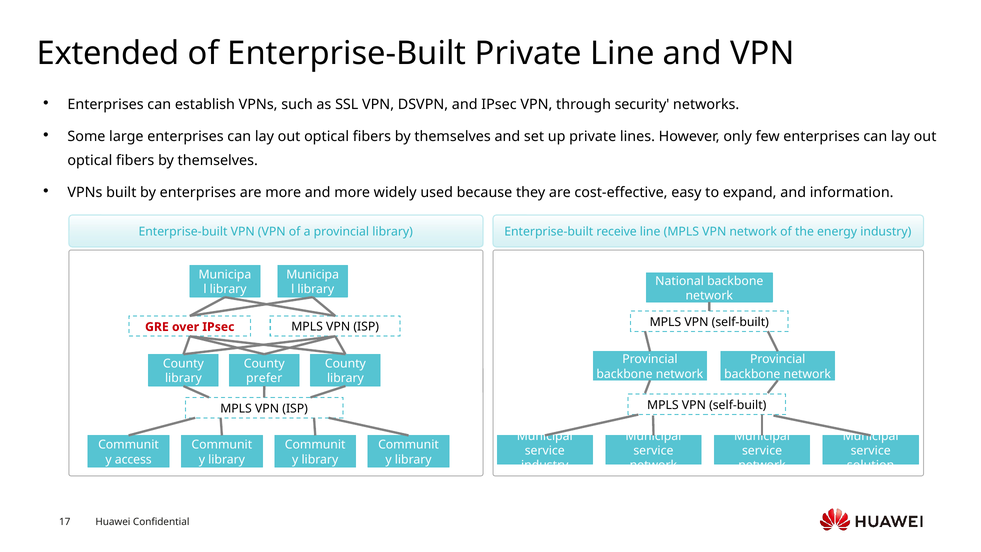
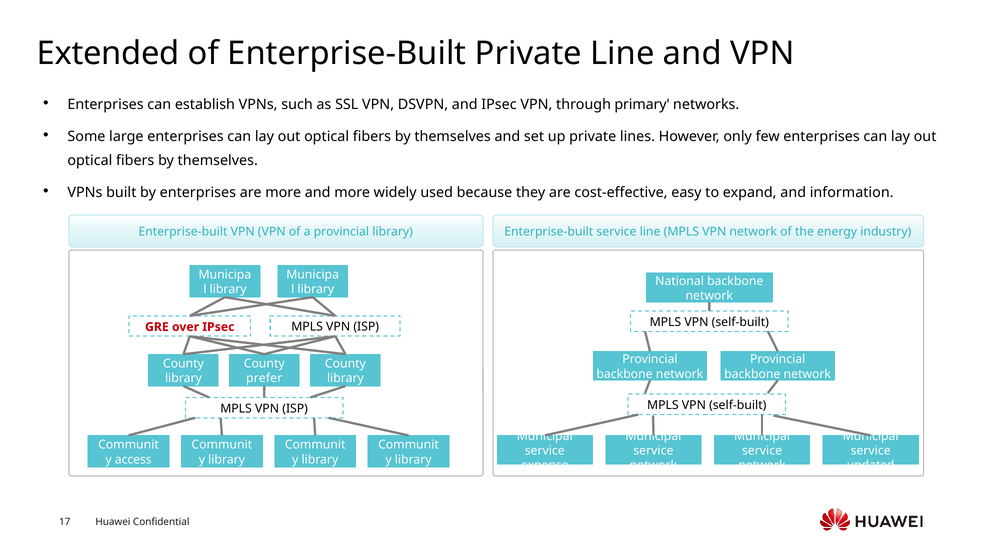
security: security -> primary (642, 104)
Enterprise-built receive: receive -> service (616, 232)
industry: industry -> expense (545, 465)
solution: solution -> updated (871, 465)
